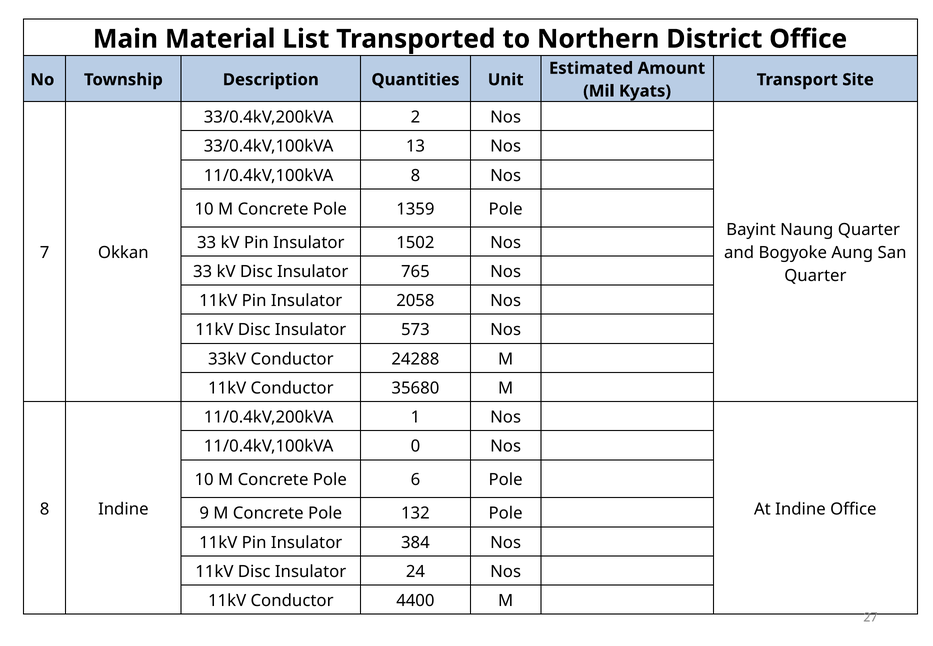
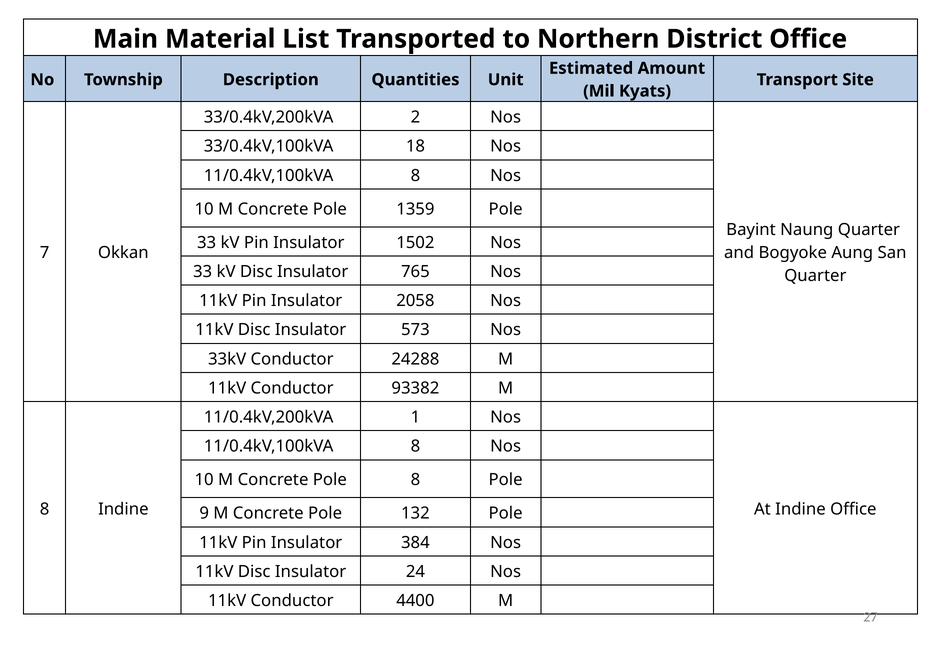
13: 13 -> 18 (415, 146)
35680: 35680 -> 93382 (415, 388)
0: 0 -> 8 (416, 446)
Pole 6: 6 -> 8 (416, 480)
